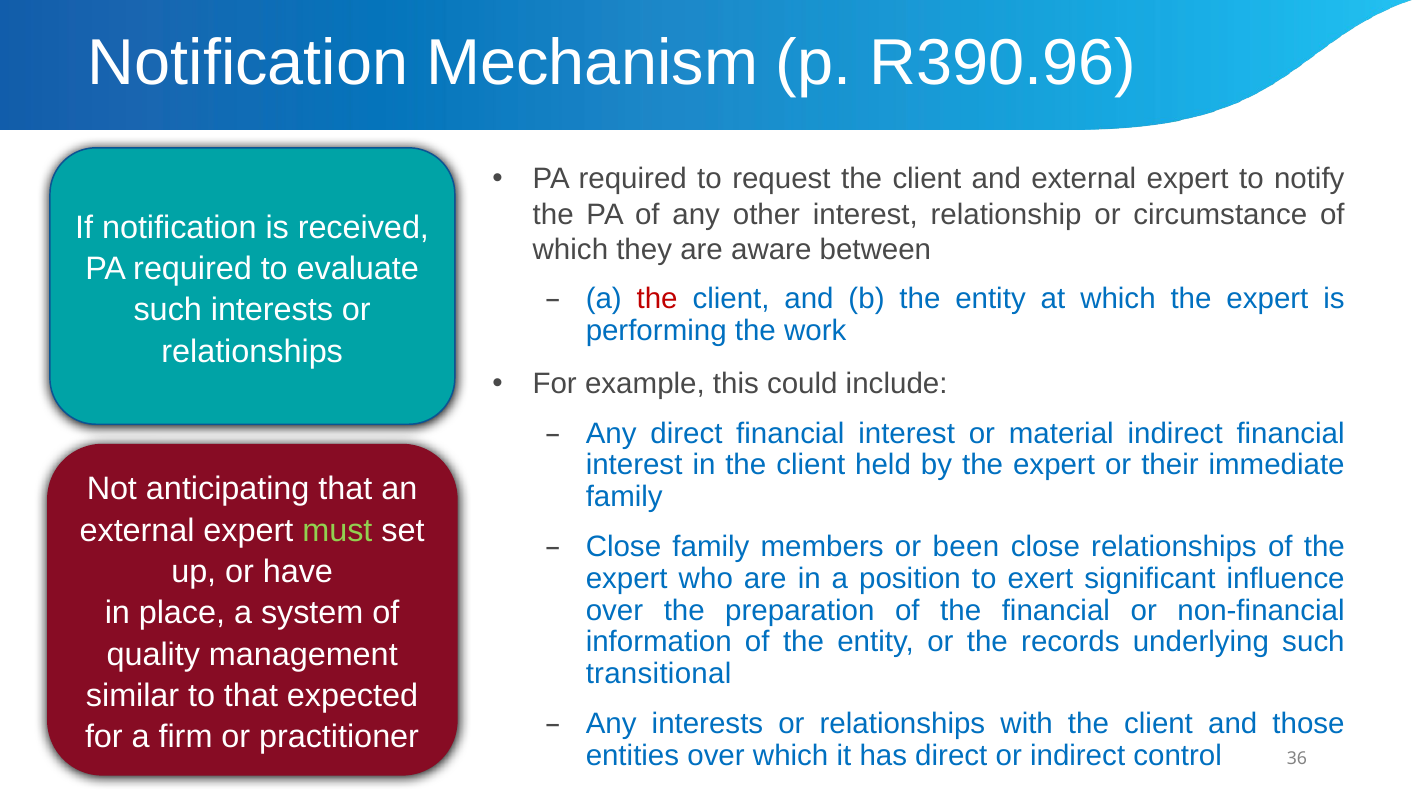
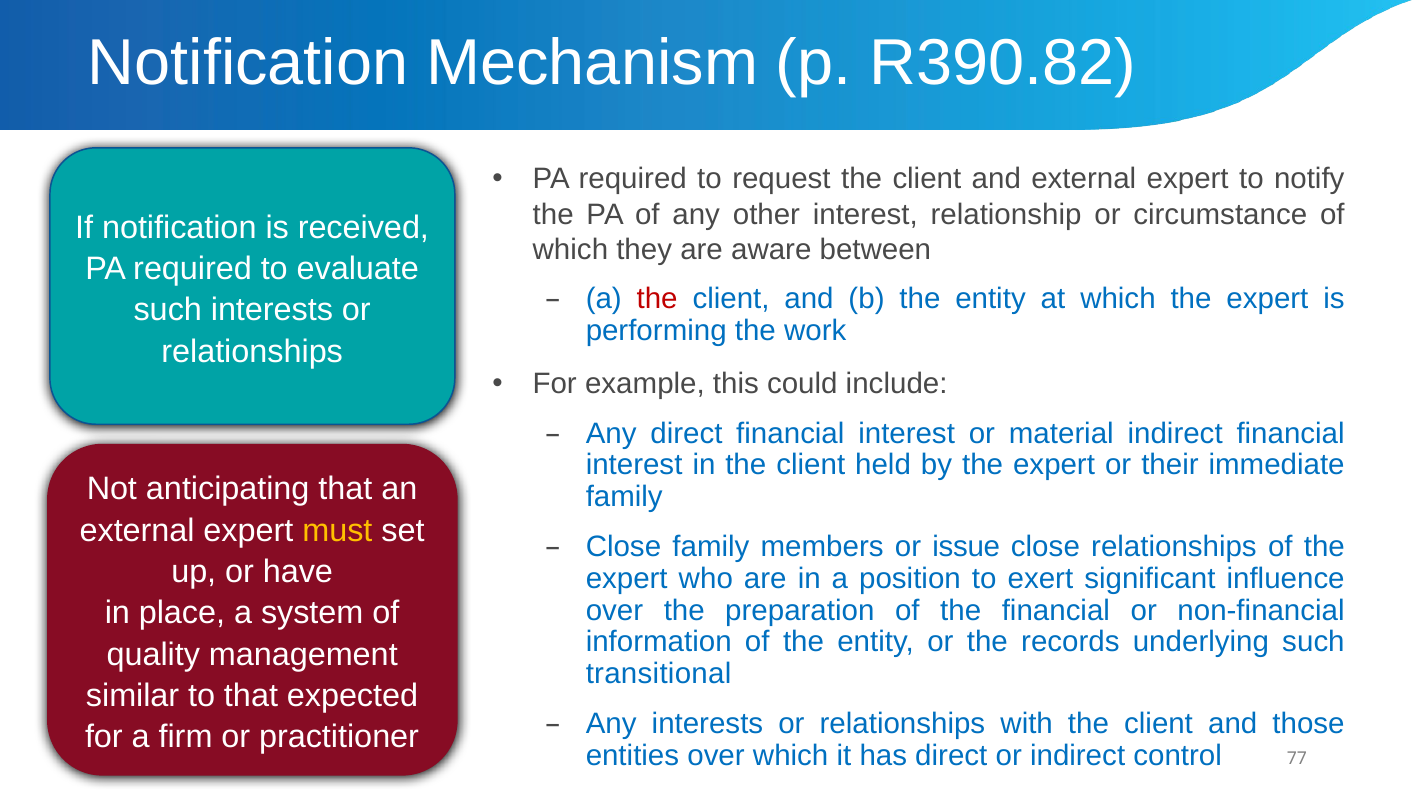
R390.96: R390.96 -> R390.82 (1003, 63)
must colour: light green -> yellow (337, 531)
been: been -> issue (966, 547)
36: 36 -> 77 (1297, 759)
